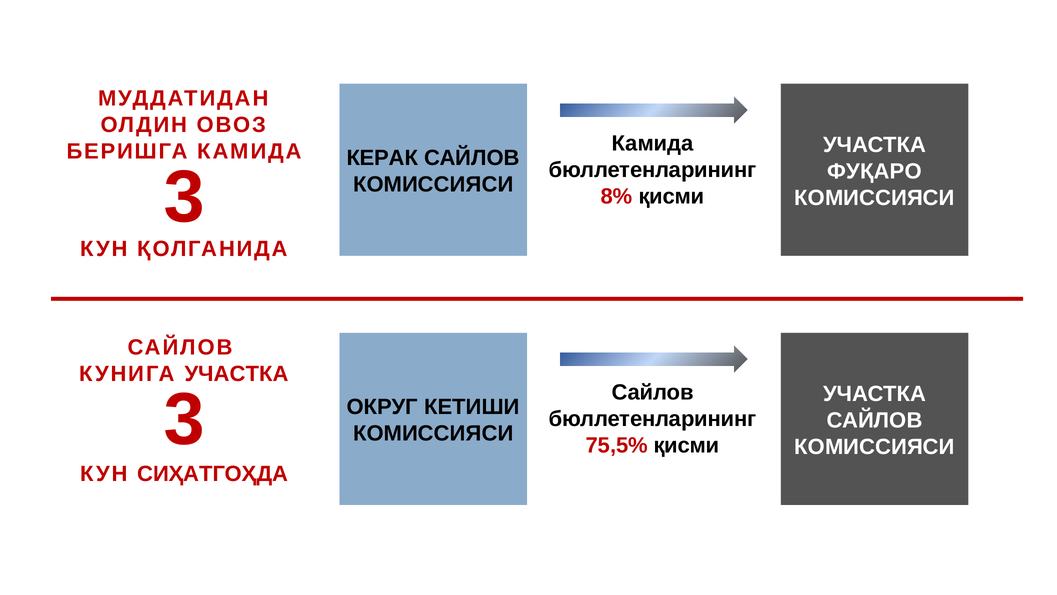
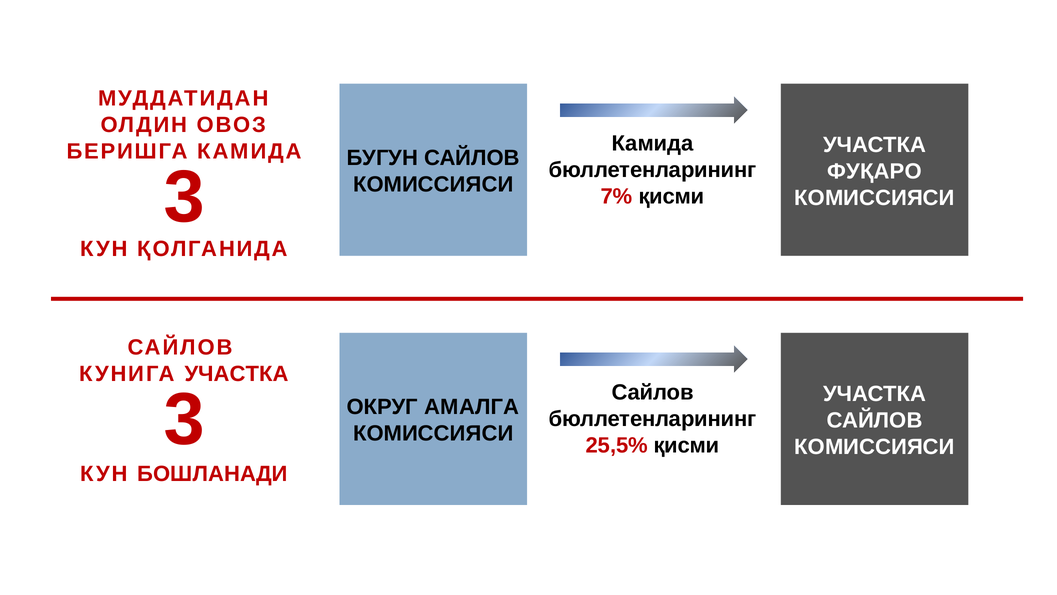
КЕРАК: КЕРАК -> БУГУН (382, 158)
8%: 8% -> 7% (617, 196)
КЕТИШИ: КЕТИШИ -> АМАЛГА (472, 407)
75,5%: 75,5% -> 25,5% (617, 445)
СИҲАТГОҲДА: СИҲАТГОҲДА -> БОШЛАНАДИ (213, 474)
